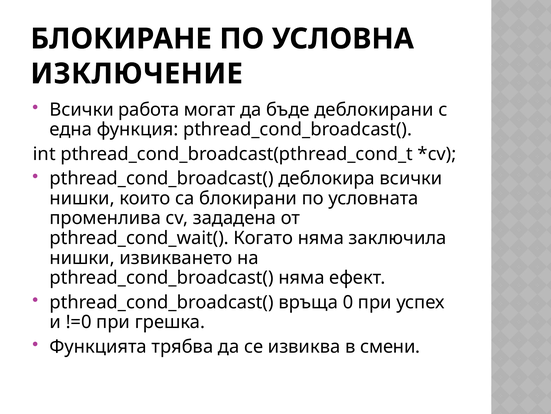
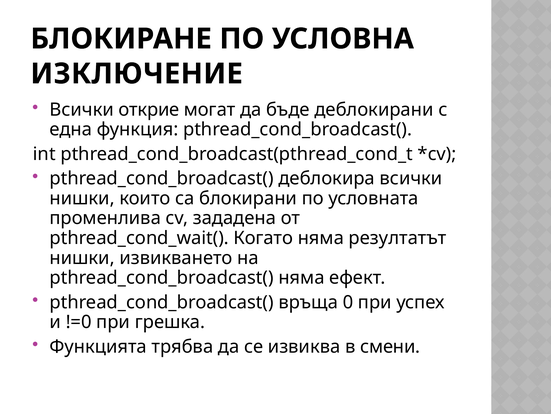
работа: работа -> открие (149, 110)
заключила: заключила -> резултатът (398, 238)
